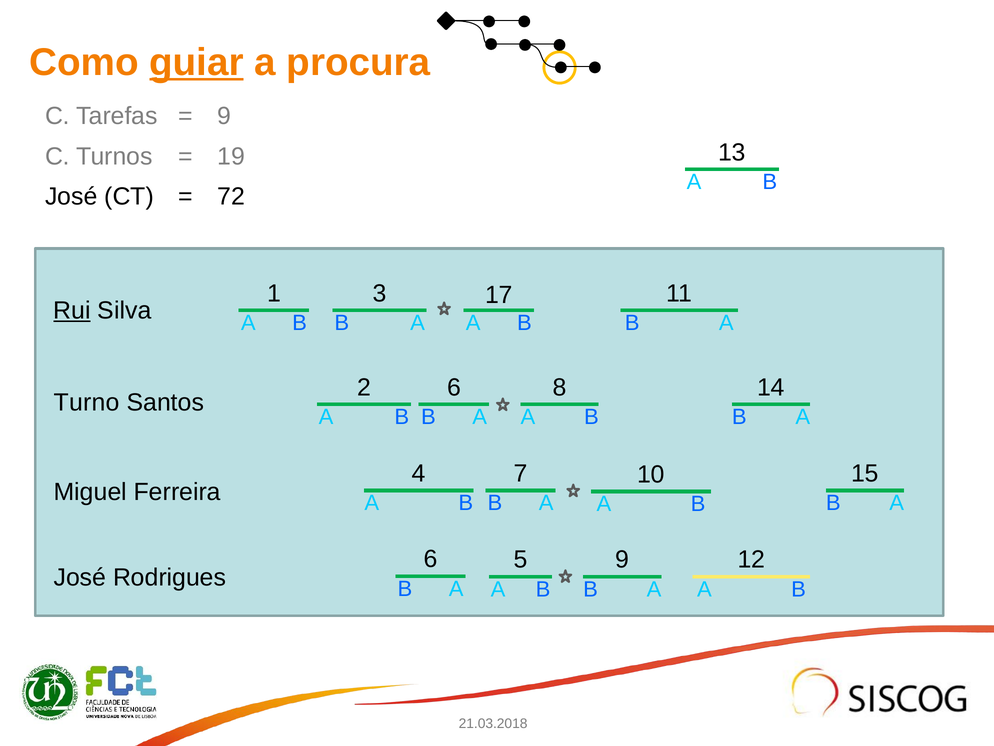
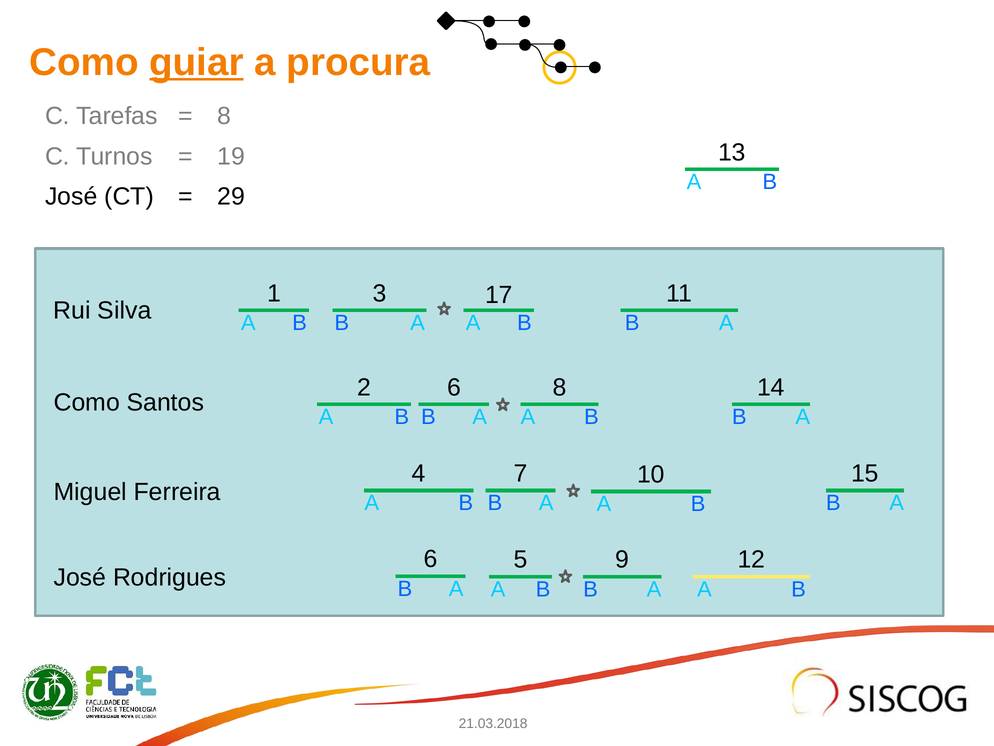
9: 9 -> 8 (224, 116)
72: 72 -> 29 (231, 197)
Rui underline: present -> none (72, 310)
Turno: Turno -> Como (87, 402)
